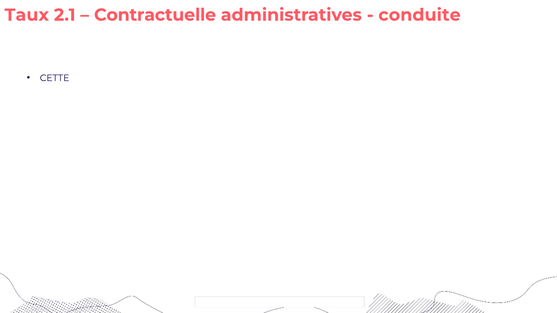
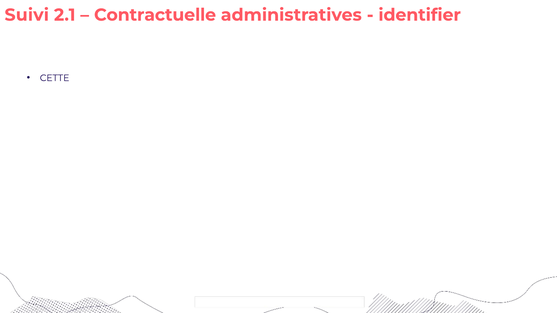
Taux: Taux -> Suivi (27, 15)
conduite: conduite -> identifier (420, 15)
